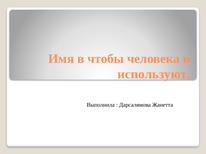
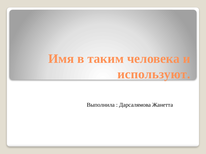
чтобы: чтобы -> таким (106, 59)
